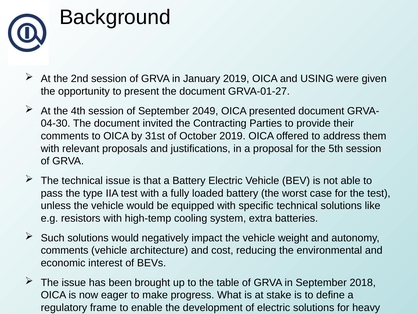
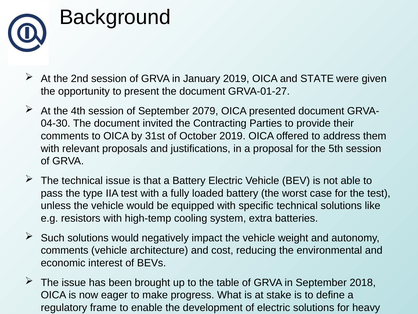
USING: USING -> STATE (317, 79)
2049: 2049 -> 2079 (205, 111)
